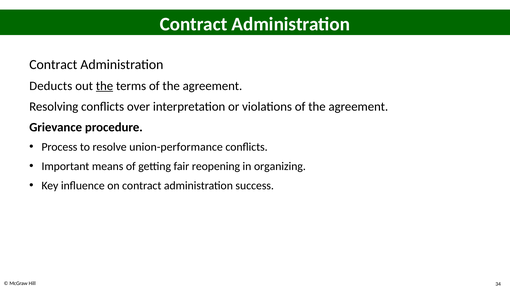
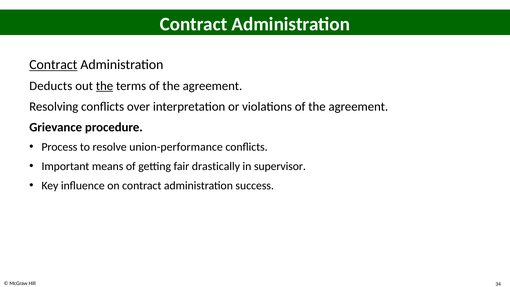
Contract underline: none -> present (53, 65)
reopening: reopening -> drastically (216, 166)
organizing: organizing -> supervisor (280, 166)
